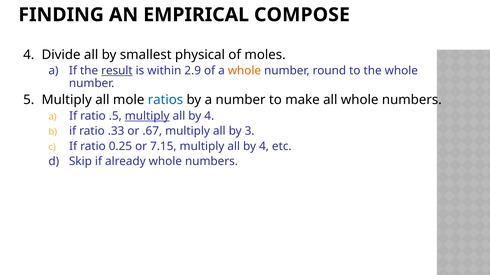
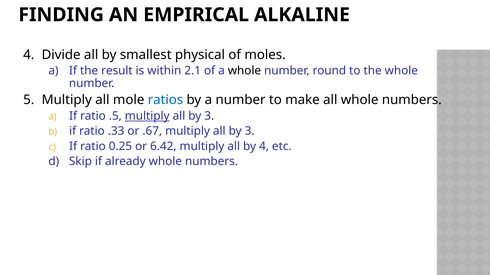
COMPOSE: COMPOSE -> ALKALINE (302, 15)
result underline: present -> none (117, 71)
2.9: 2.9 -> 2.1 (193, 71)
whole colour: orange -> black (244, 71)
4: 4 -> 3 (209, 116)
7.15: 7.15 -> 6.42 (163, 147)
